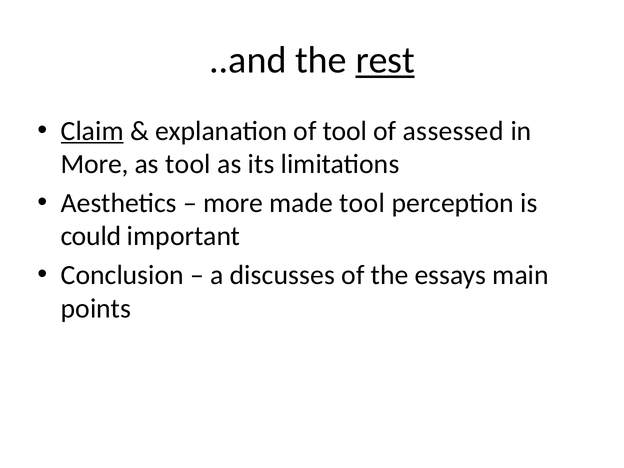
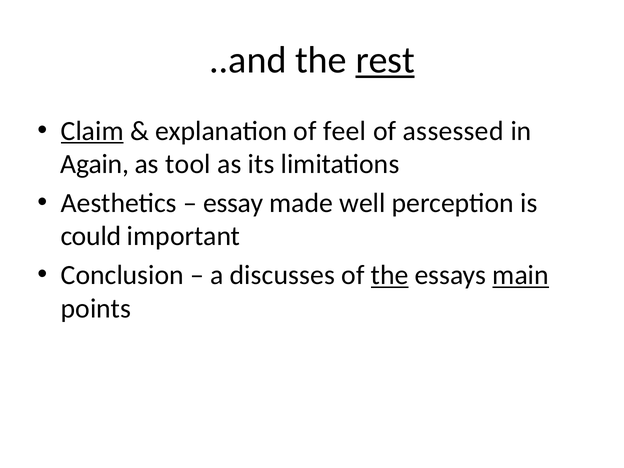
of tool: tool -> feel (345, 131)
More: More -> Again (95, 164)
more: more -> essay (233, 203)
made tool: tool -> well (362, 203)
the underline: none -> present (390, 275)
main underline: none -> present (521, 275)
